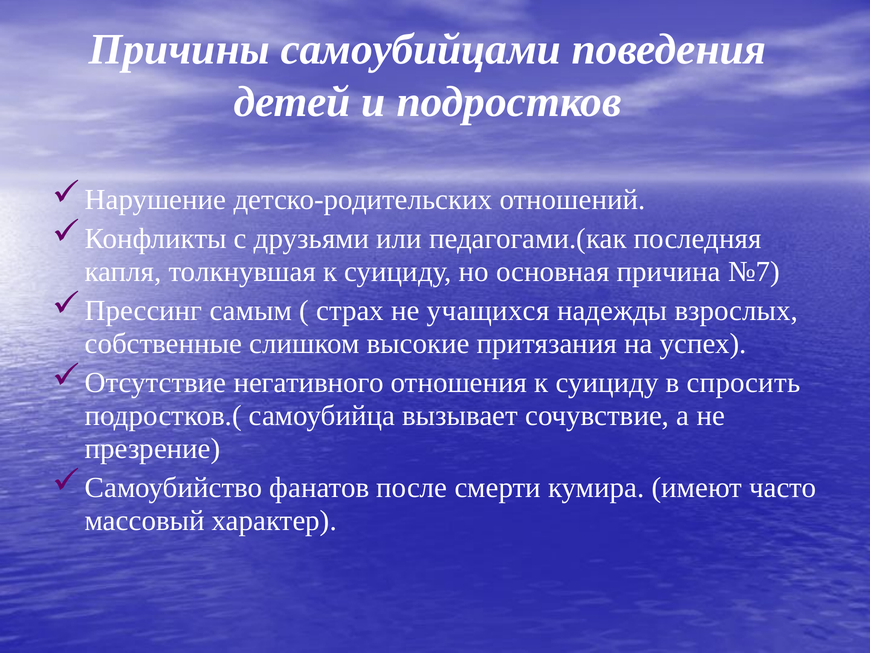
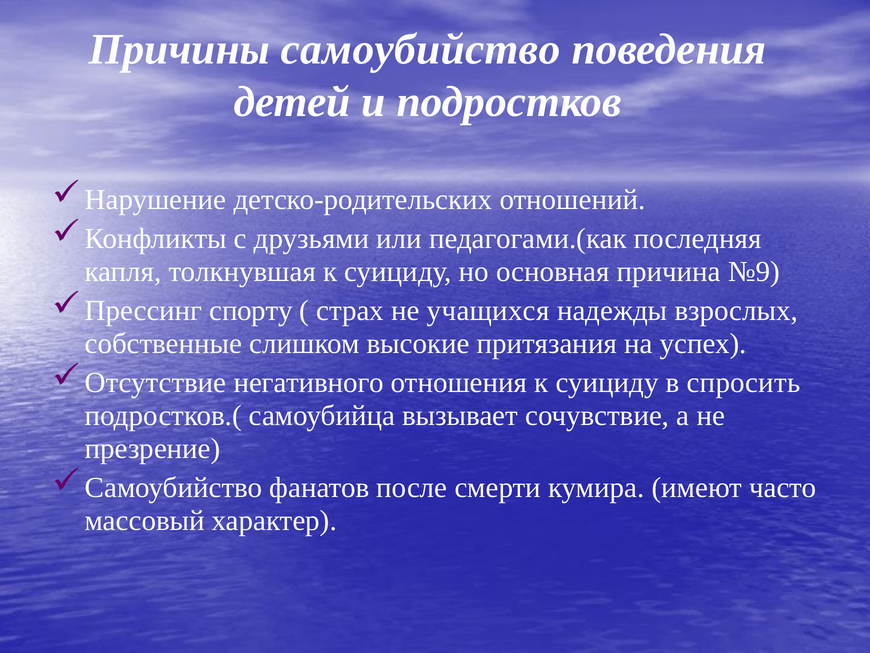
Причины самоубийцами: самоубийцами -> самоубийство (421, 49)
№7: №7 -> №9 (754, 271)
самым: самым -> спорту (251, 310)
